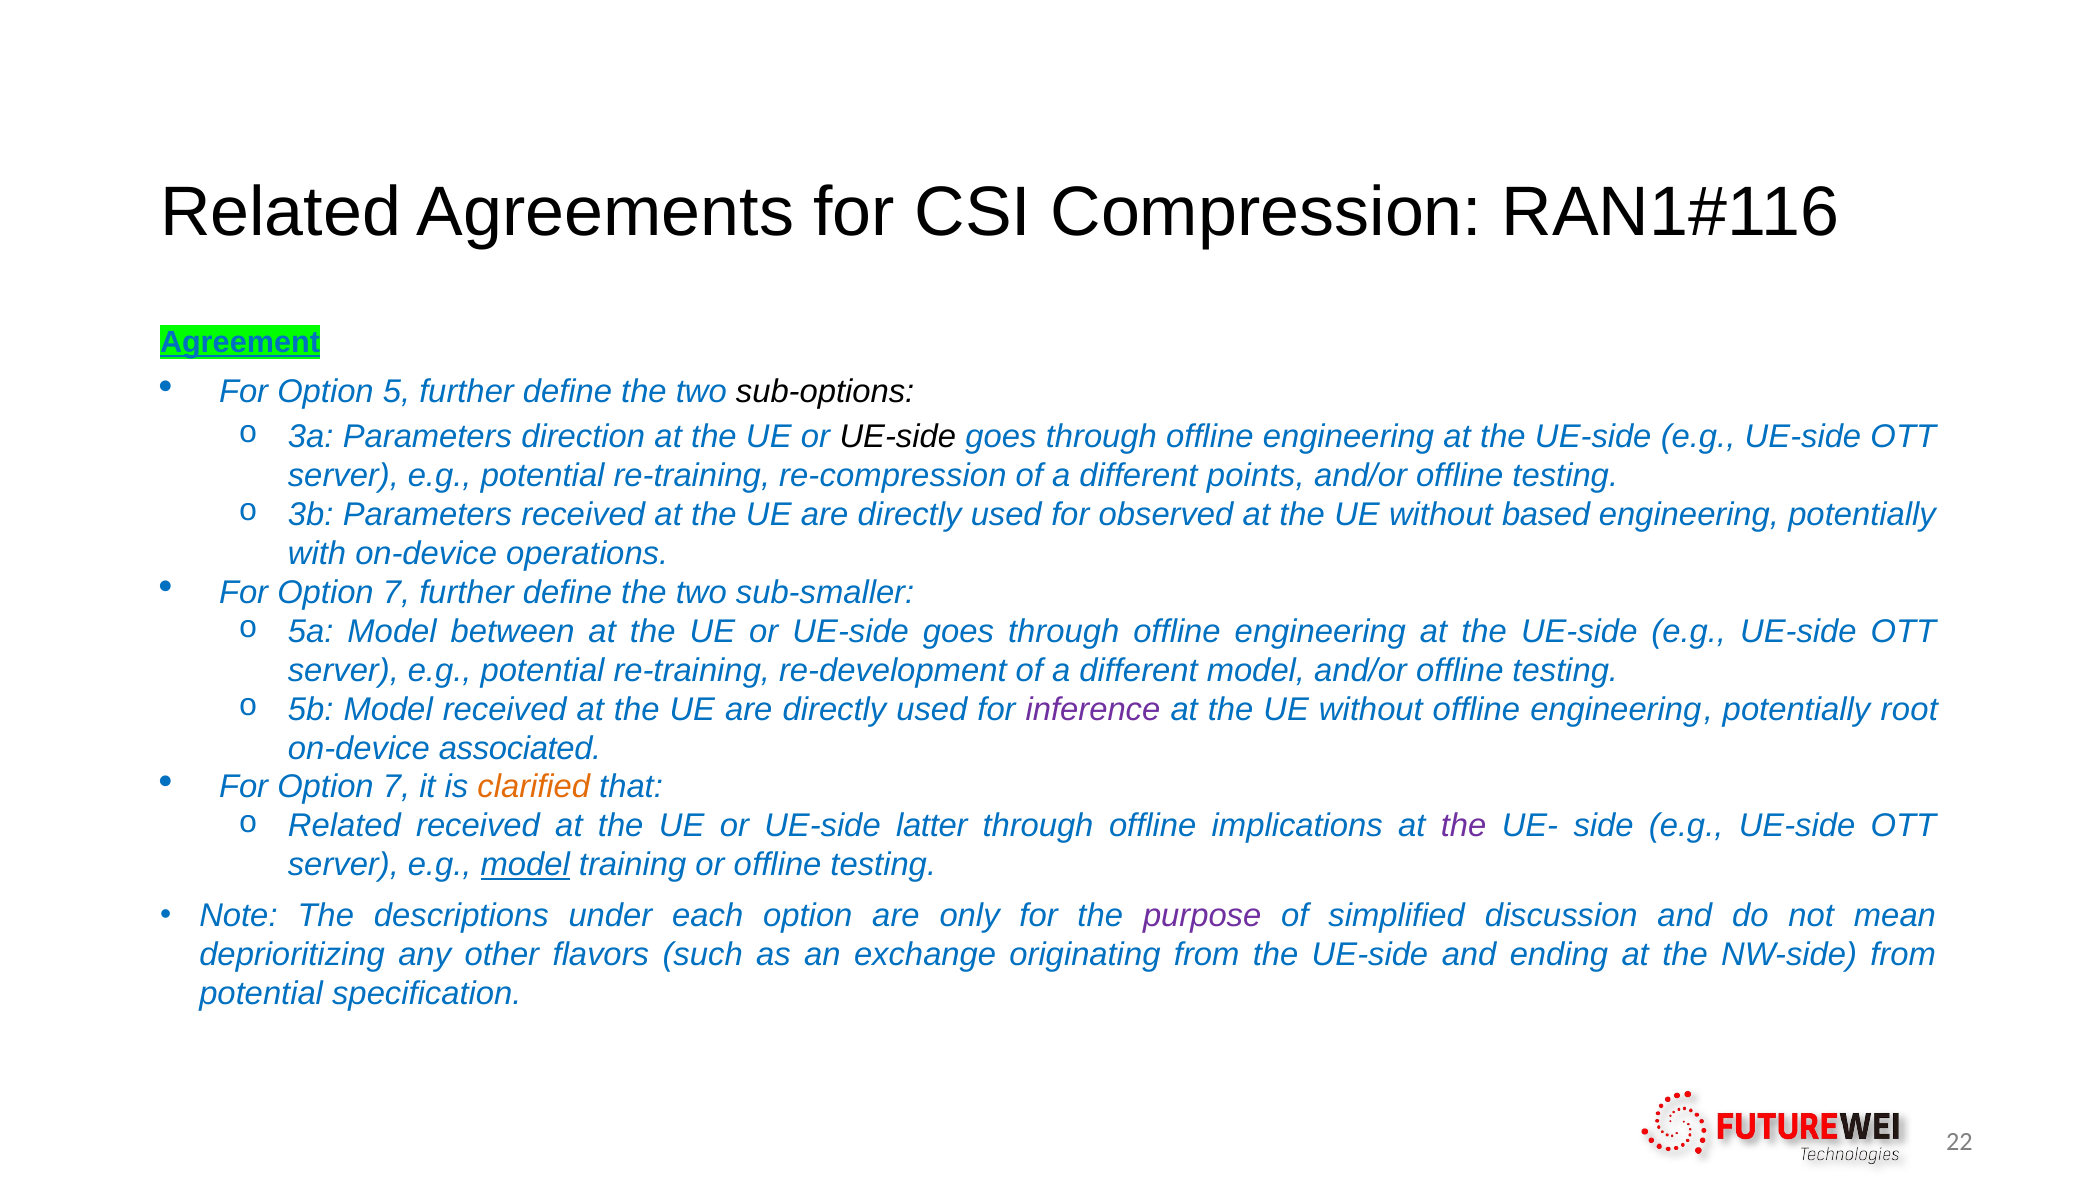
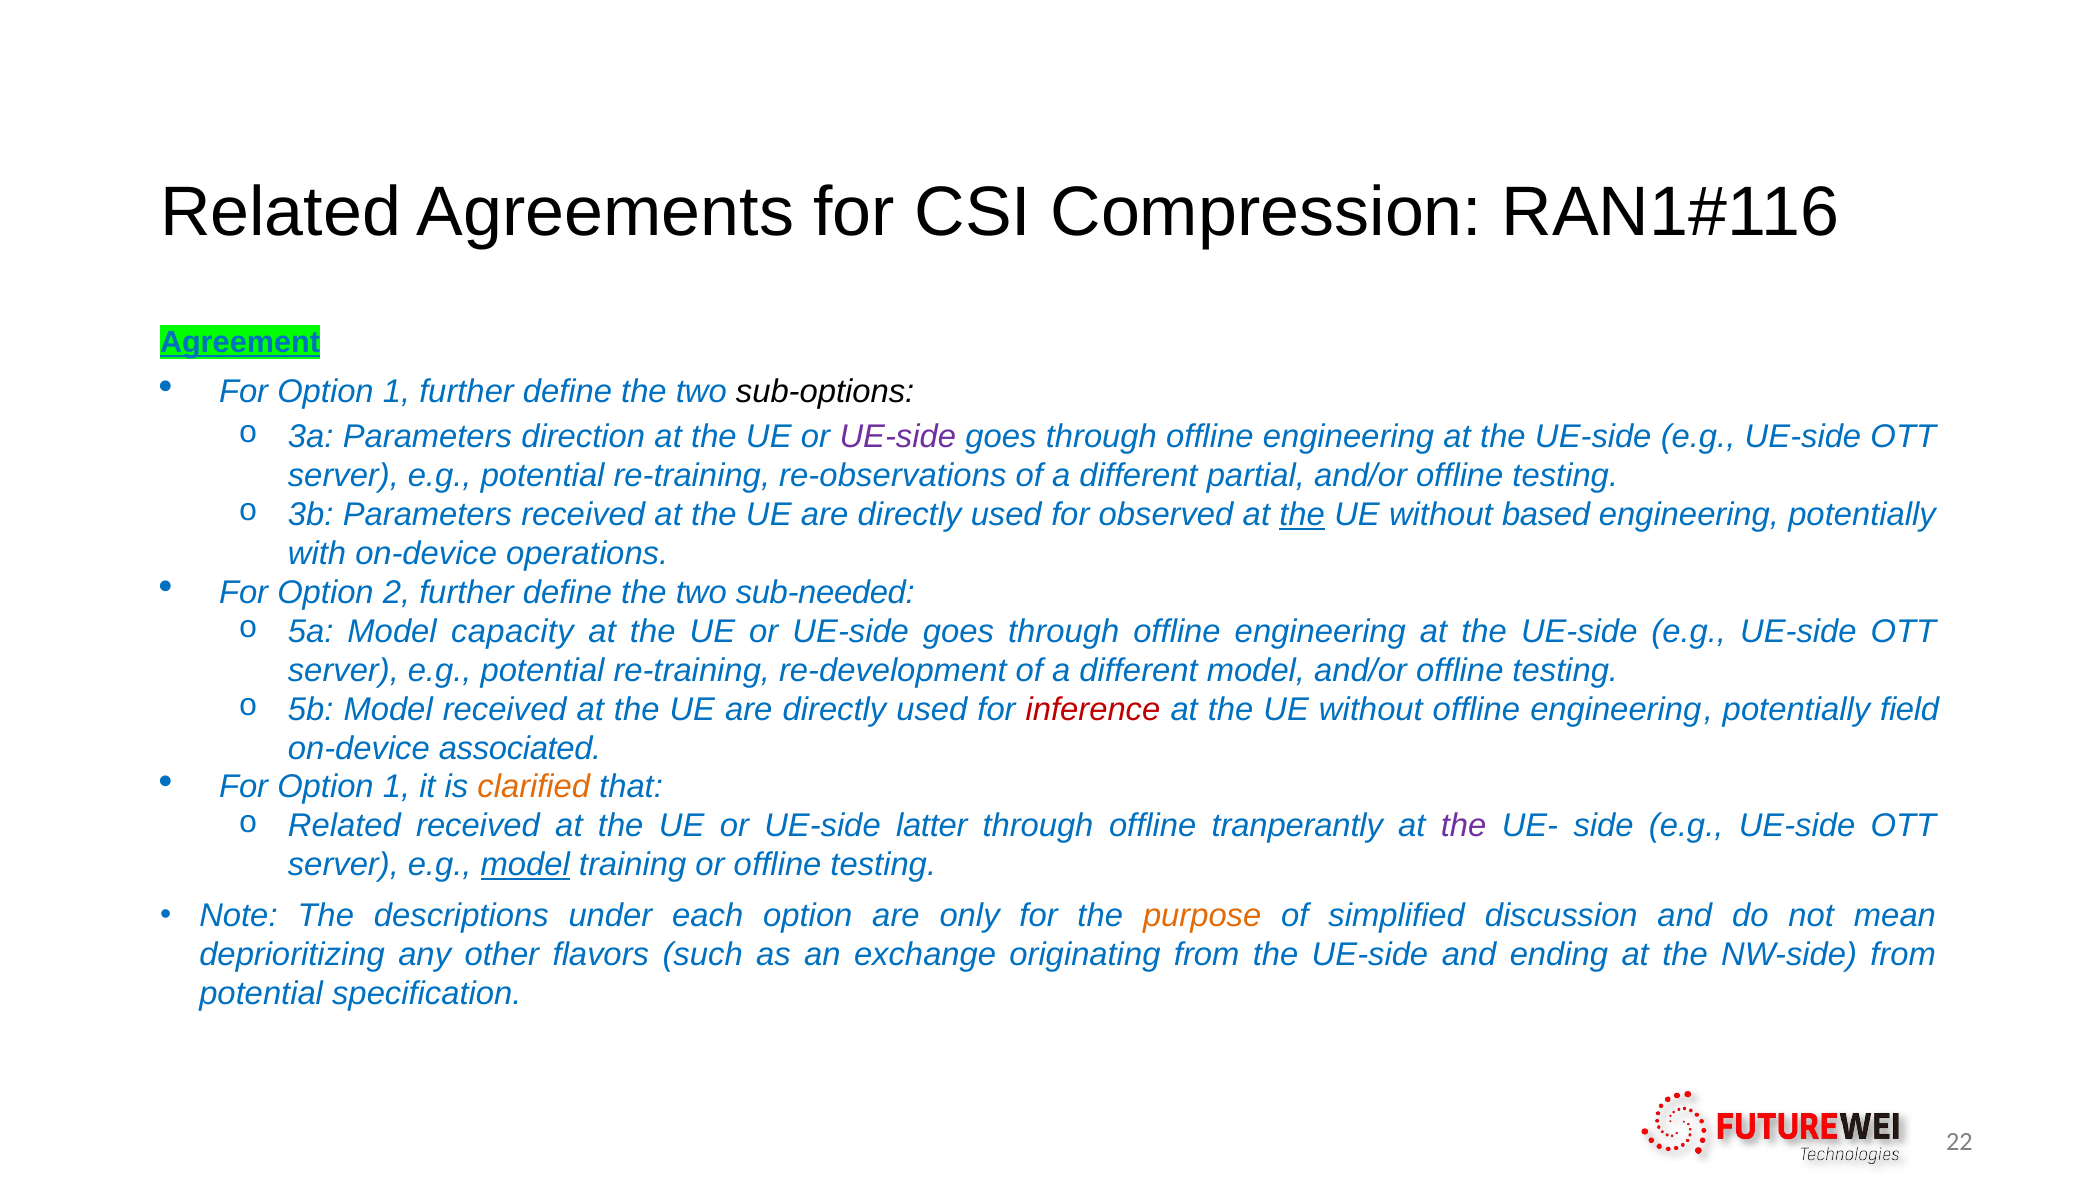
5: 5 -> 1 (397, 392)
UE-side colour: black -> purple (898, 437)
re-compression: re-compression -> re-observations (893, 476)
points: points -> partial (1256, 476)
the underline: none -> present (1302, 515)
7: 7 -> 2 (397, 592)
sub-smaller: sub-smaller -> sub-needed (825, 592)
between: between -> capacity (512, 631)
inference colour: purple -> red (1093, 709)
root: root -> field (1910, 709)
7: 7 -> 1 (397, 787)
implications: implications -> tranperantly (1297, 826)
purpose colour: purple -> orange (1202, 915)
